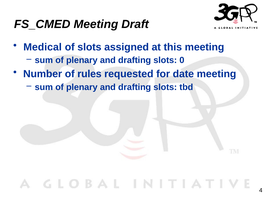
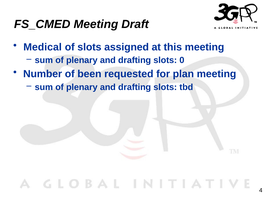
rules: rules -> been (89, 74)
date: date -> plan (183, 74)
